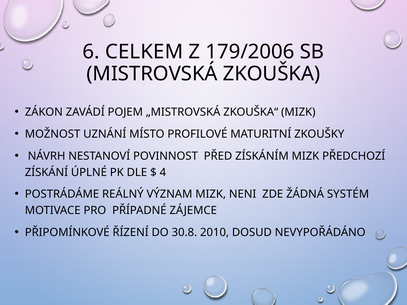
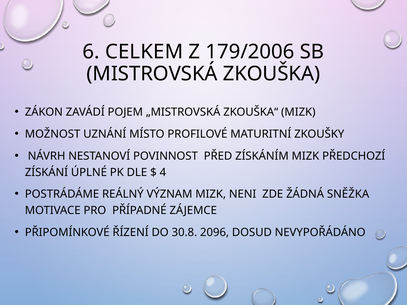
SYSTÉM: SYSTÉM -> SNĚŽKA (348, 194)
2010: 2010 -> 2096 (215, 233)
